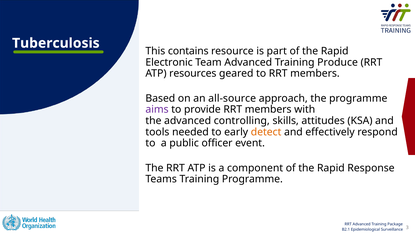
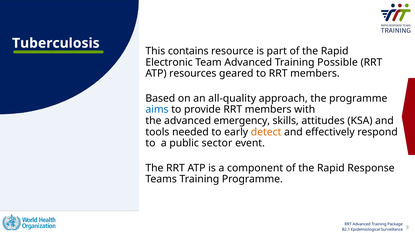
Produce: Produce -> Possible (338, 62)
all-source: all-source -> all-quality (232, 99)
aims colour: purple -> blue (157, 110)
controlling: controlling -> emergency (242, 121)
officer: officer -> sector (217, 143)
